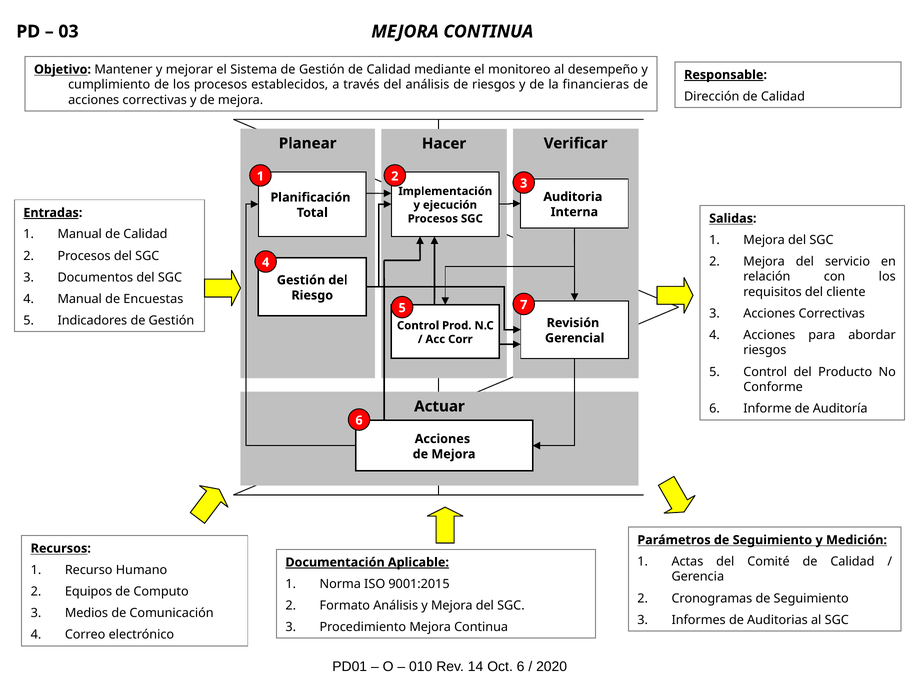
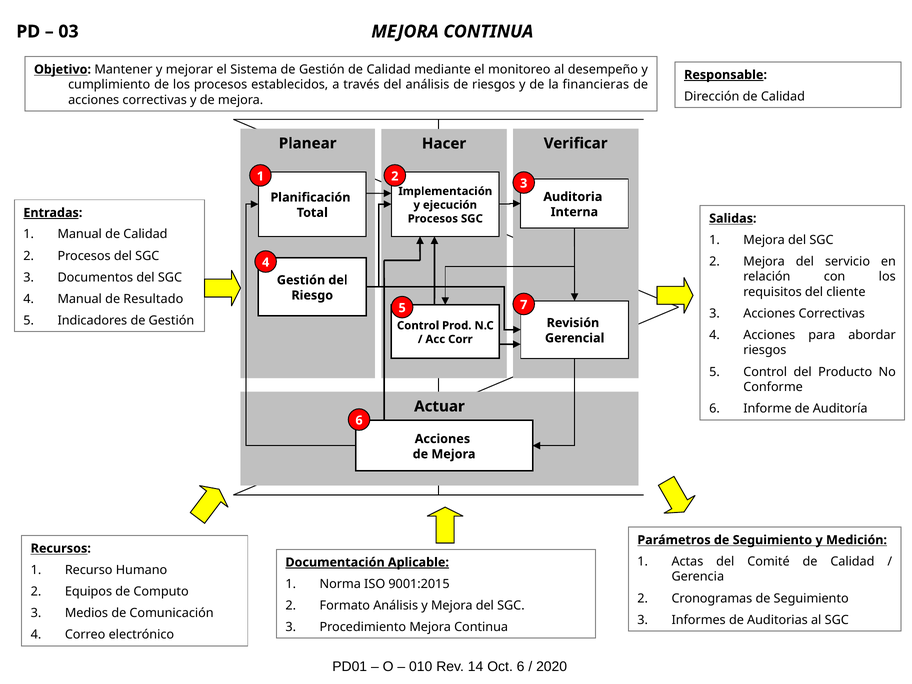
Encuestas: Encuestas -> Resultado (153, 299)
